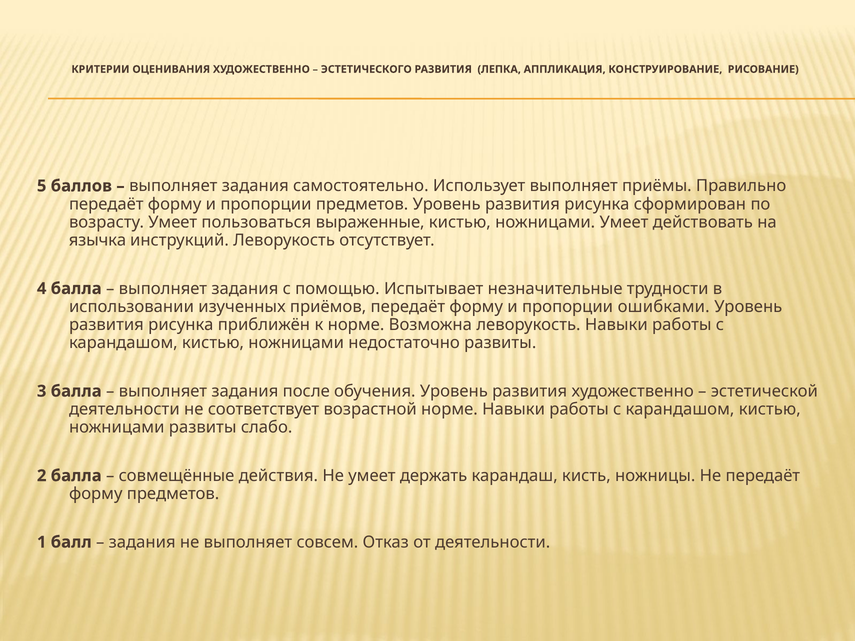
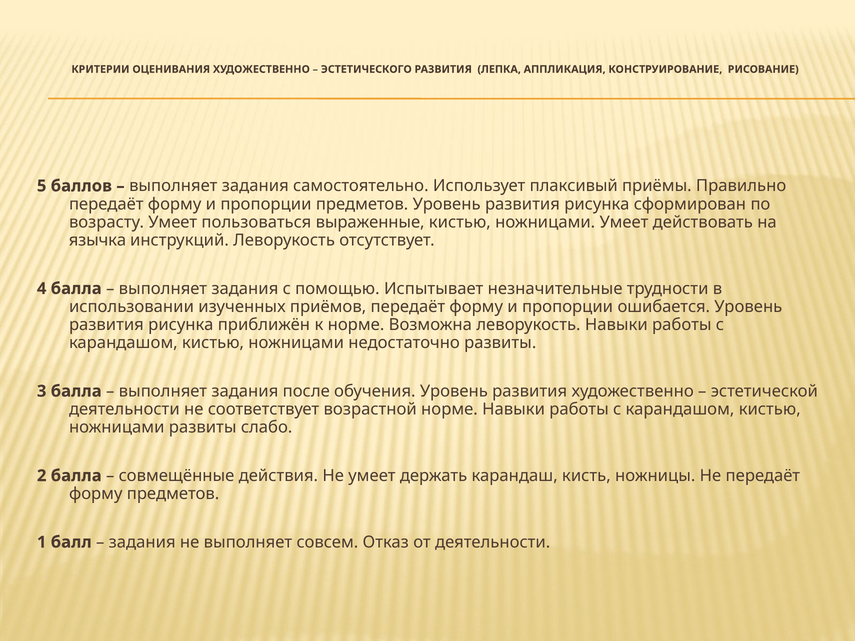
Использует выполняет: выполняет -> плаксивый (574, 186)
ошибками: ошибками -> ошибается (664, 307)
